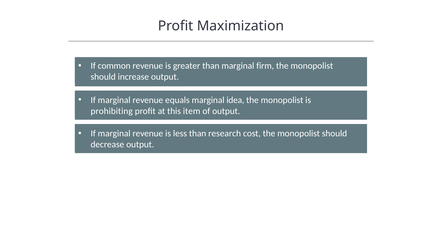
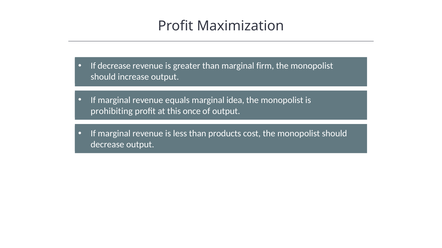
If common: common -> decrease (114, 66)
item: item -> once (192, 111)
research: research -> products (225, 134)
